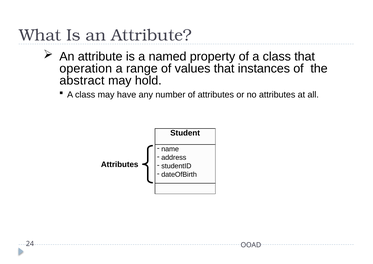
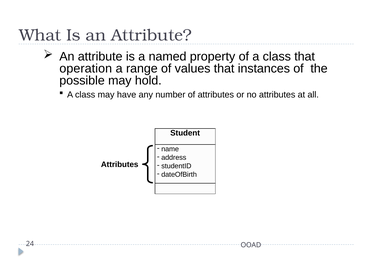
abstract: abstract -> possible (82, 80)
